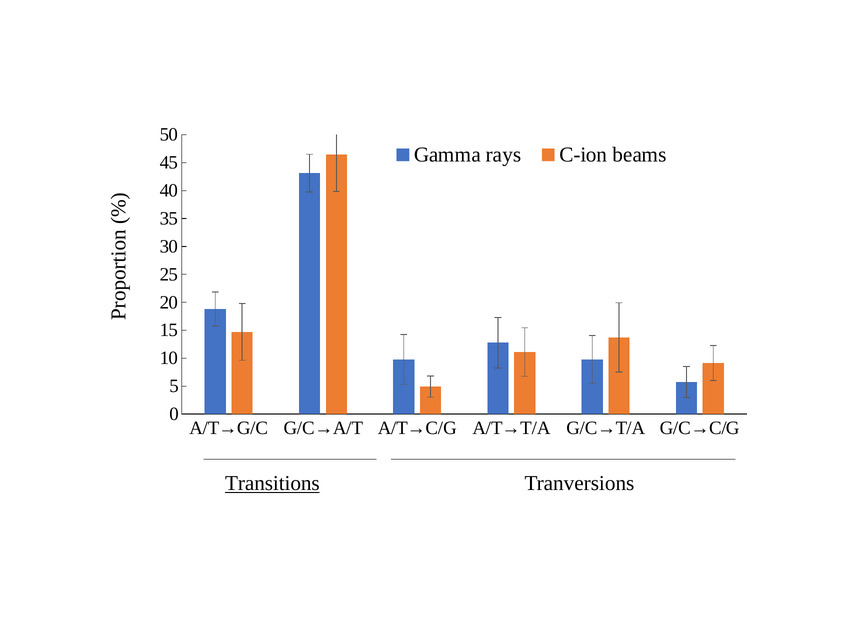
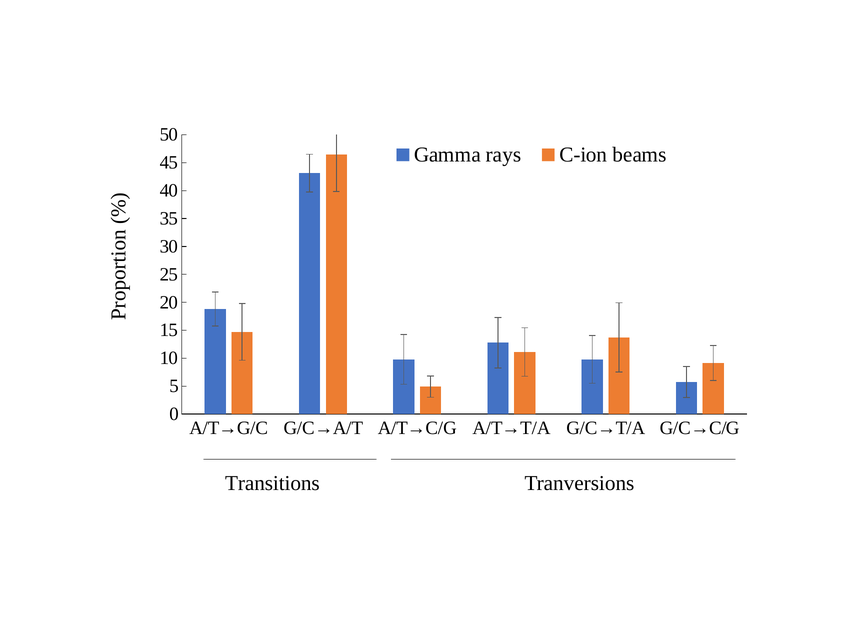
Transitions underline: present -> none (272, 484)
